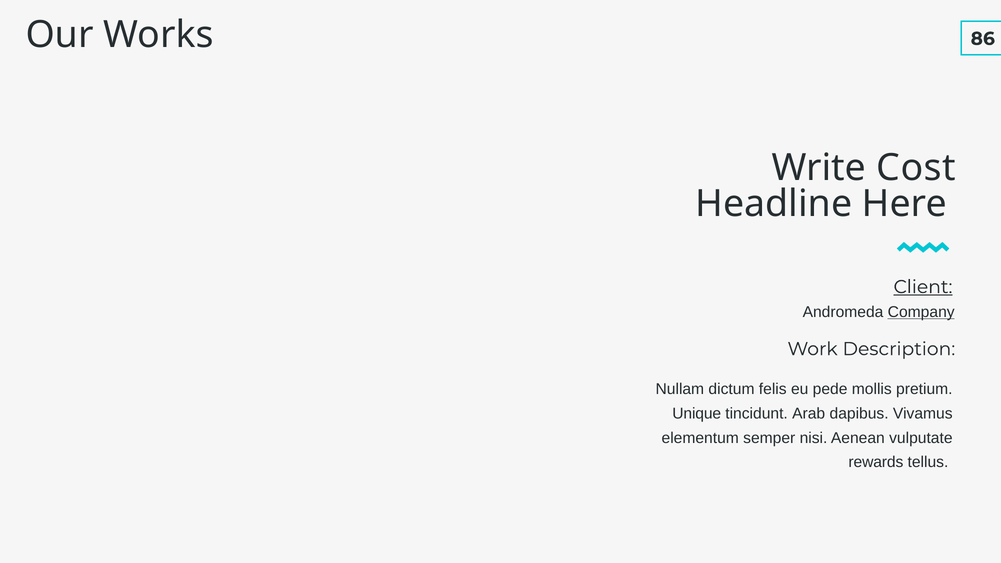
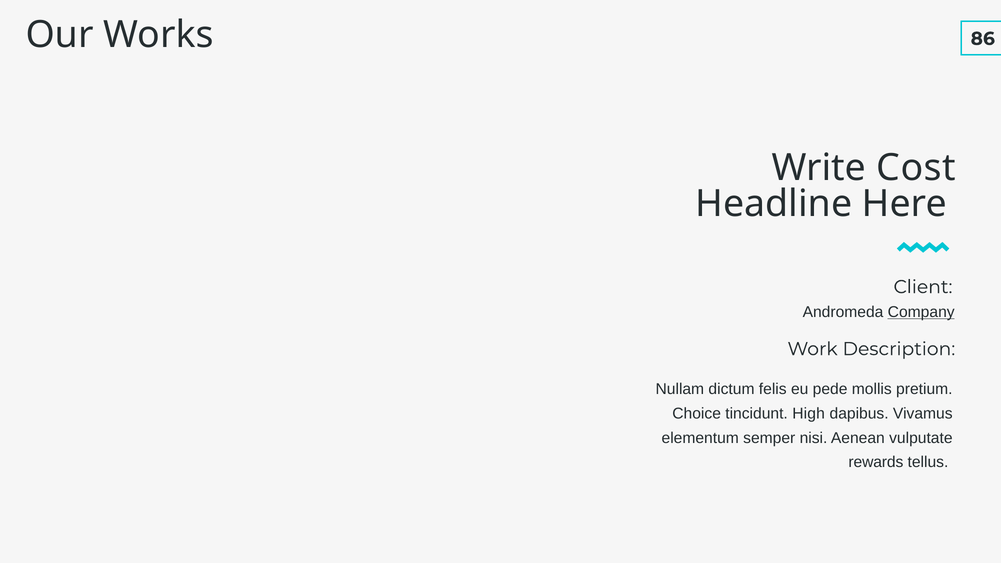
Client underline: present -> none (923, 287)
Unique: Unique -> Choice (697, 414)
Arab: Arab -> High (809, 414)
